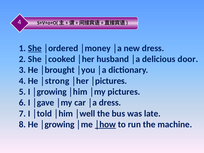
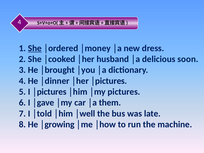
door: door -> soon (188, 59)
│strong: │strong -> │dinner (55, 81)
I │growing: │growing -> │pictures (49, 92)
│a dress: dress -> them (110, 103)
│how underline: present -> none (105, 124)
